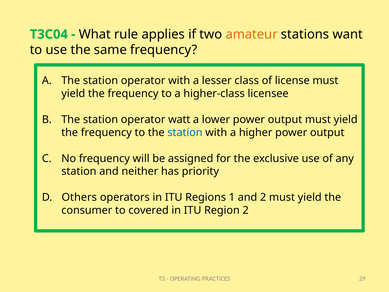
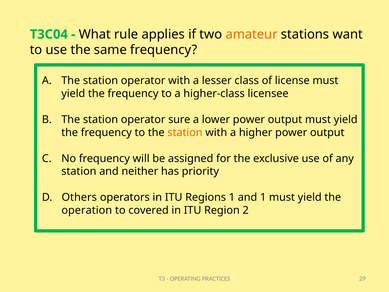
watt: watt -> sure (179, 119)
station colour: blue -> orange (185, 132)
and 2: 2 -> 1 (263, 197)
consumer: consumer -> operation (87, 210)
